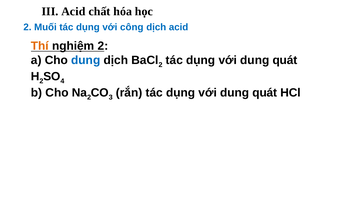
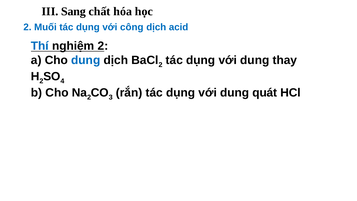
III Acid: Acid -> Sang (73, 11)
Thí colour: orange -> blue (40, 46)
quát: quát -> thay (285, 60)
